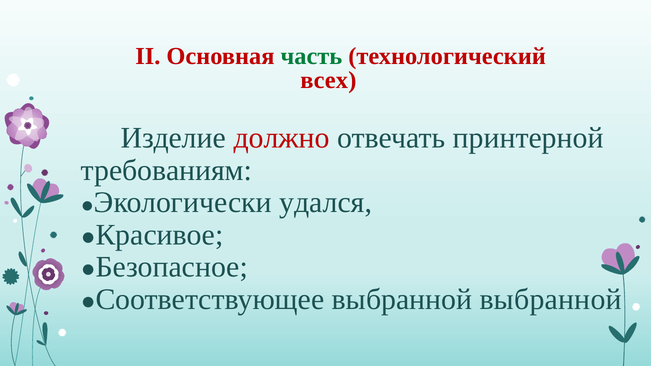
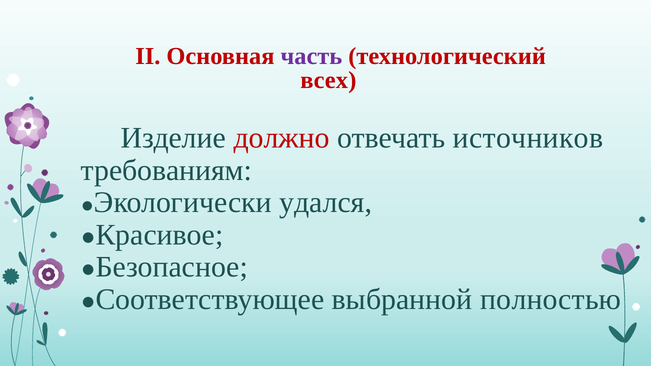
часть colour: green -> purple (311, 56)
принтерной: принтерной -> источников (528, 138)
выбранной выбранной: выбранной -> полностью (551, 299)
